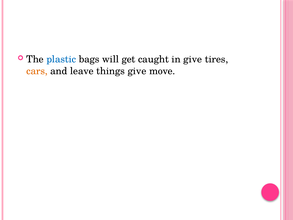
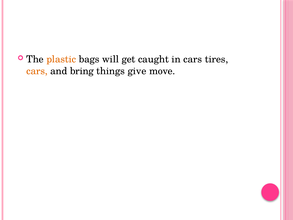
plastic colour: blue -> orange (61, 59)
in give: give -> cars (193, 59)
leave: leave -> bring (82, 71)
